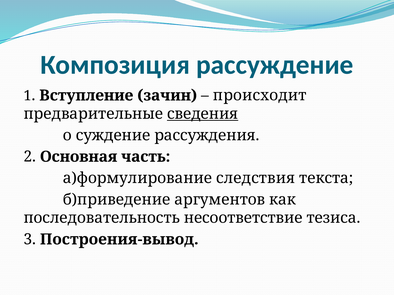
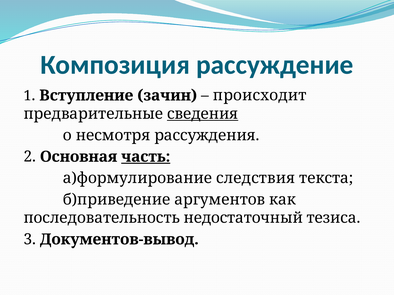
суждение: суждение -> несмотря (113, 135)
часть underline: none -> present (146, 157)
несоответствие: несоответствие -> недостаточный (243, 218)
Построения-вывод: Построения-вывод -> Документов-вывод (119, 240)
